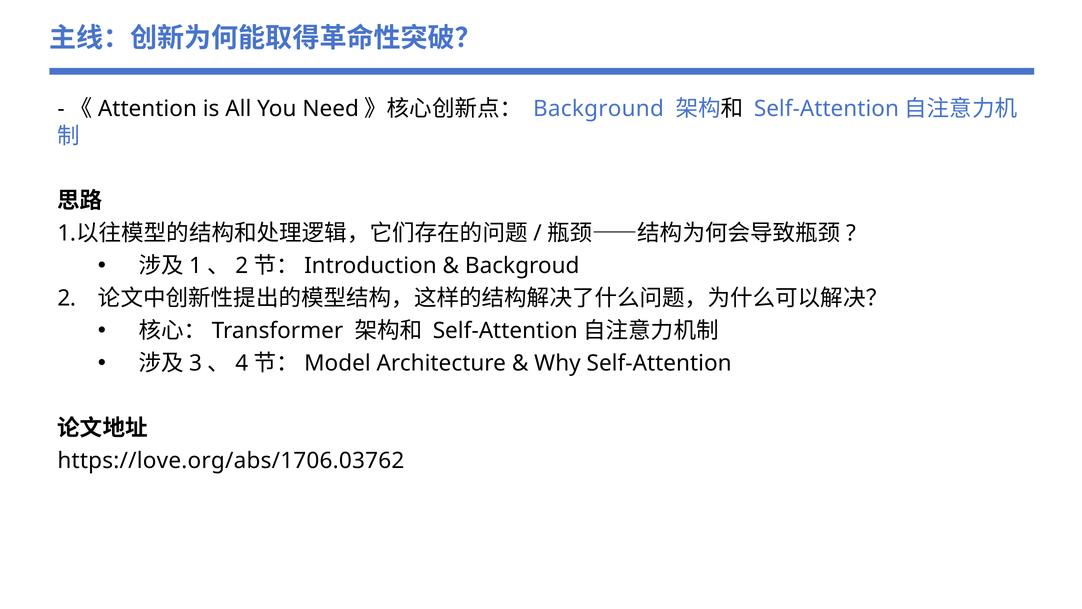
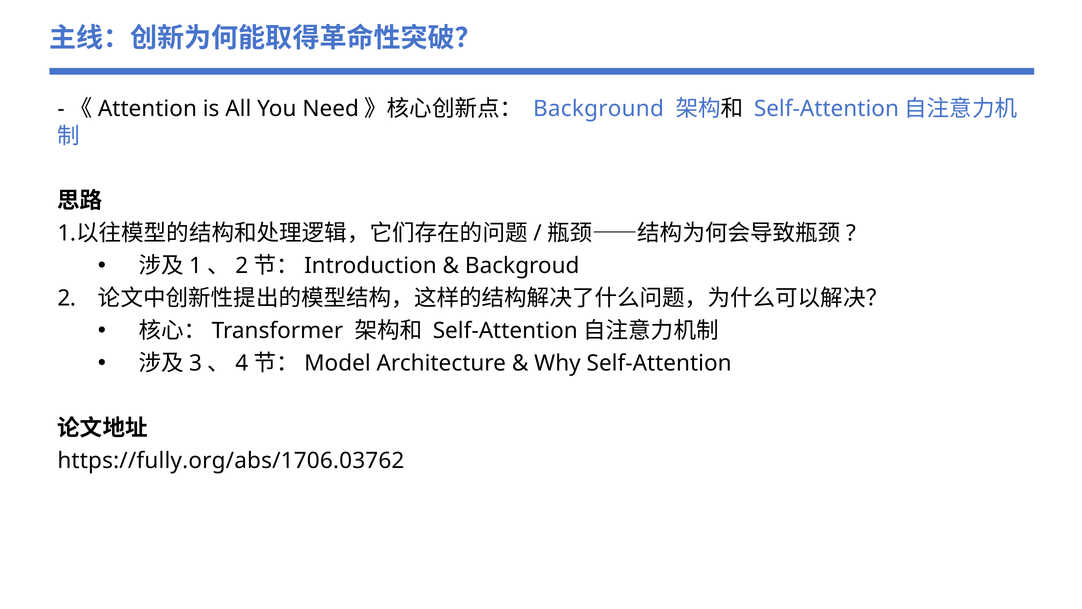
https://love.org/abs/1706.03762: https://love.org/abs/1706.03762 -> https://fully.org/abs/1706.03762 (231, 461)
